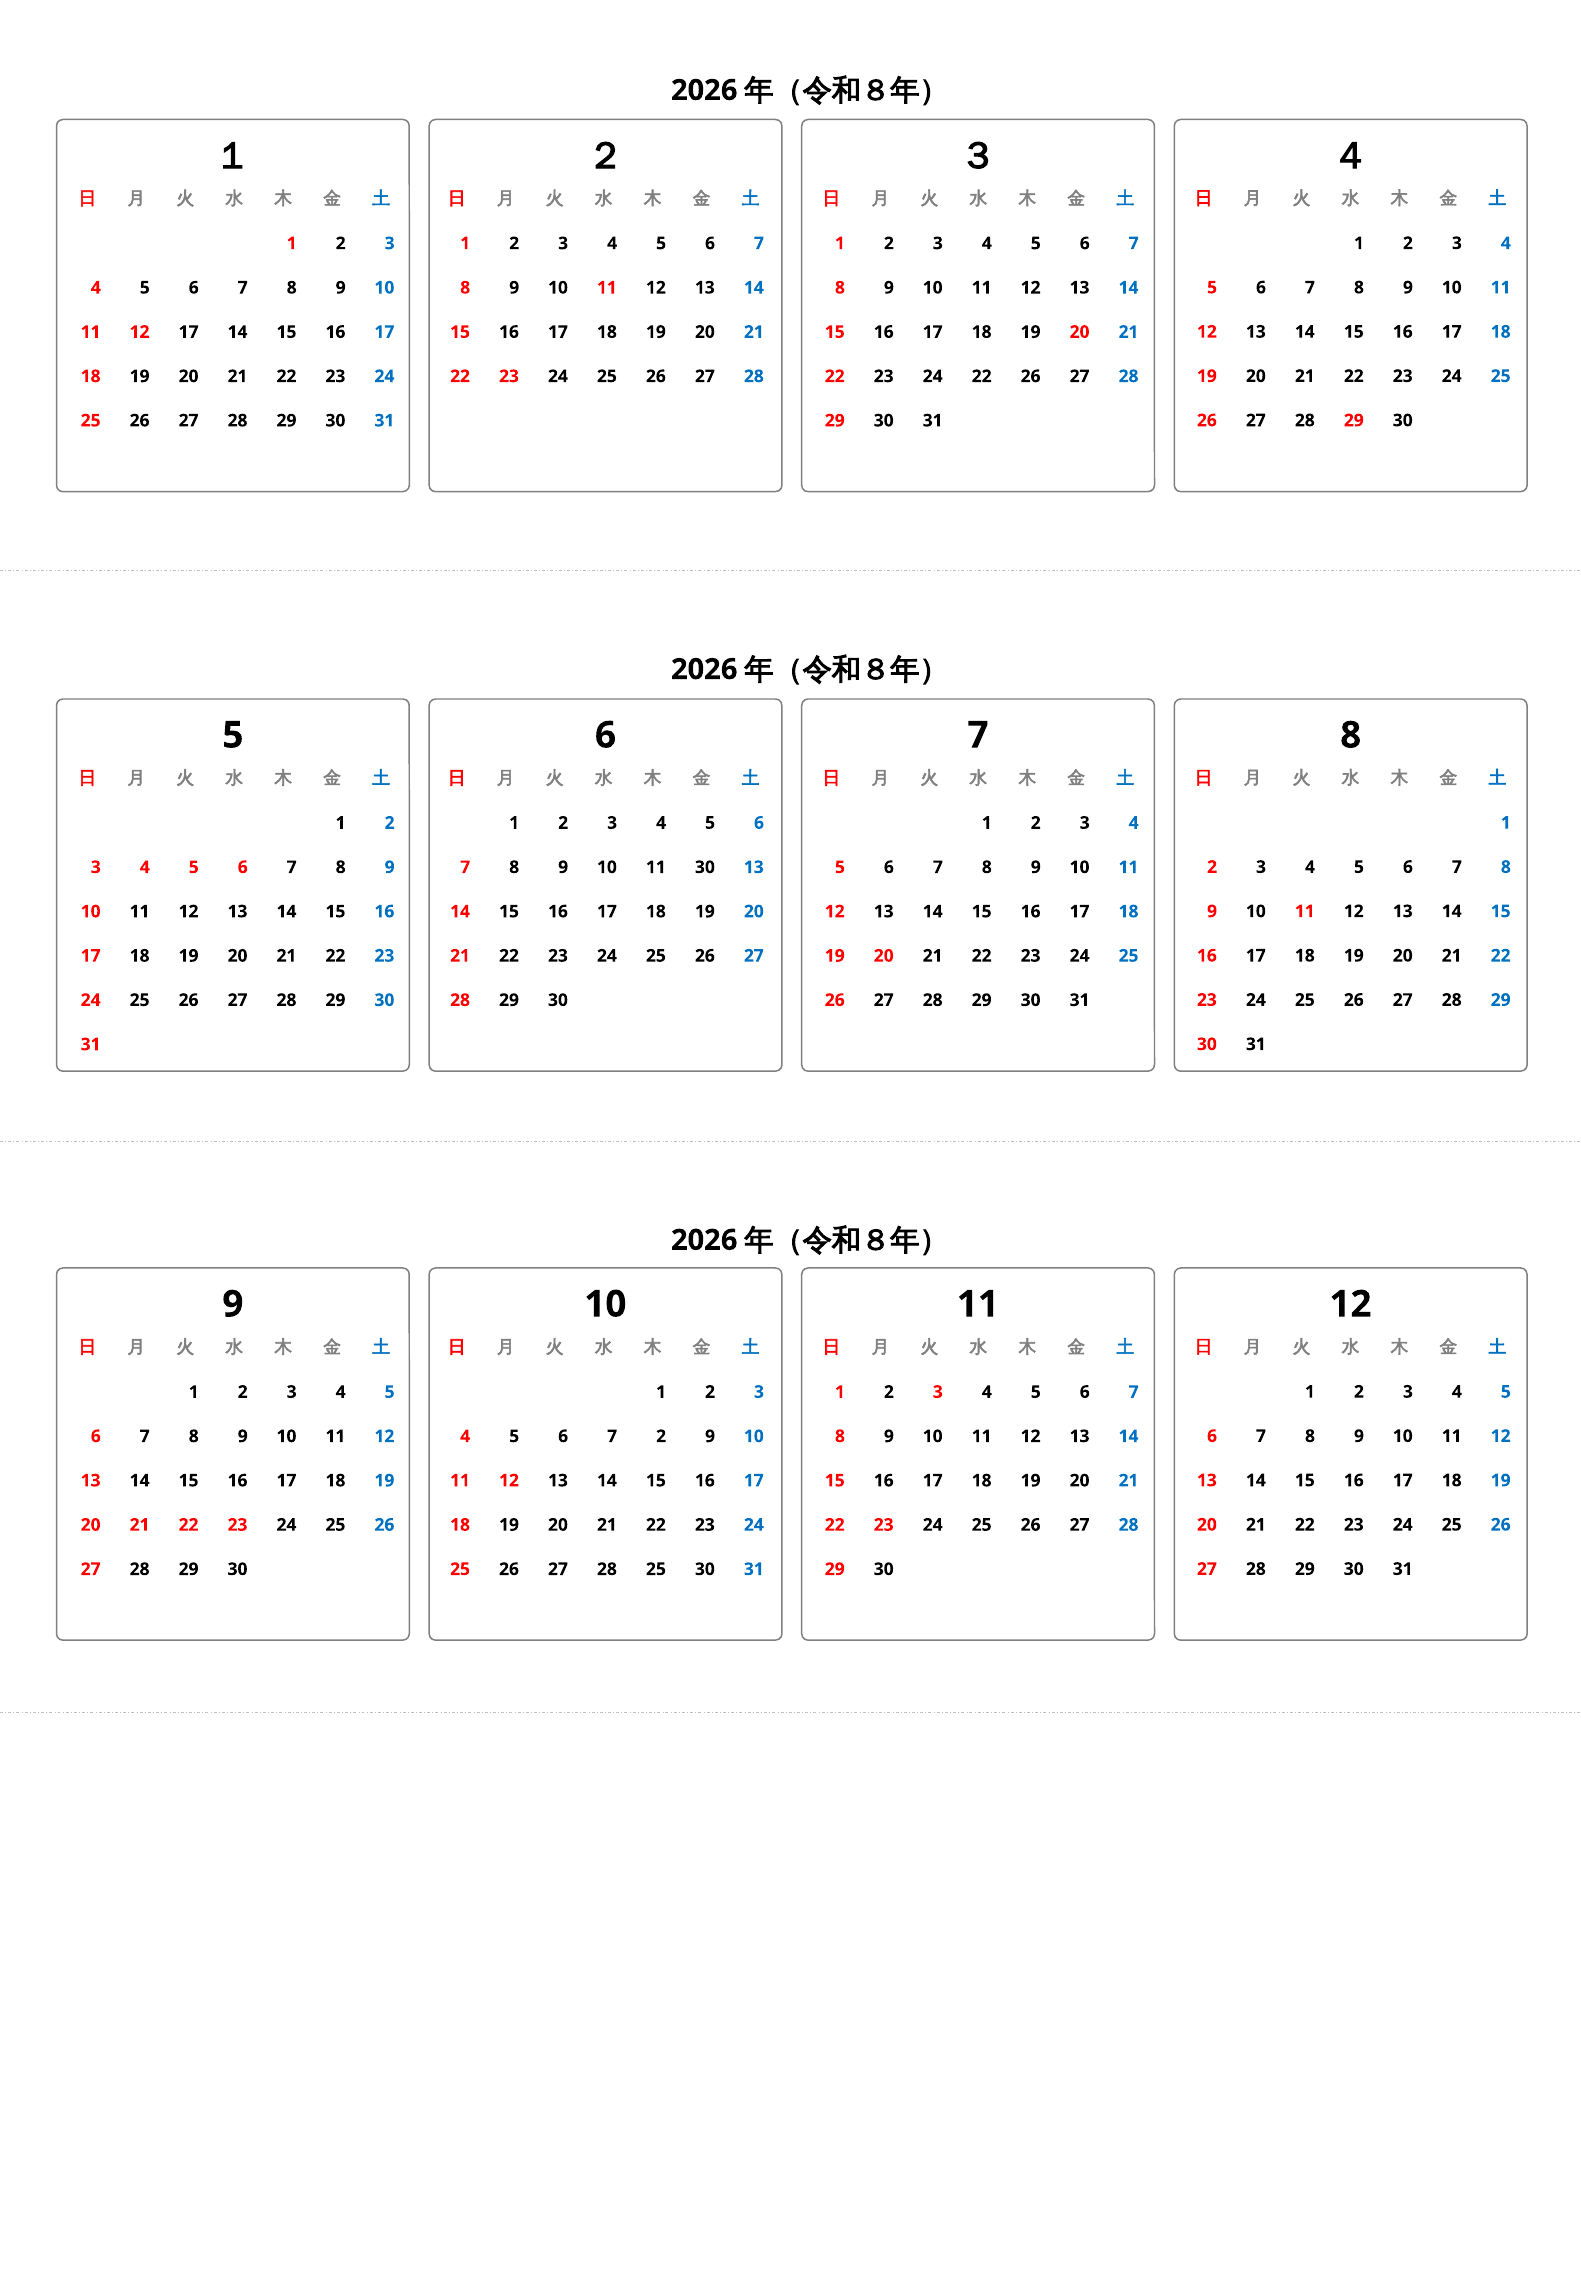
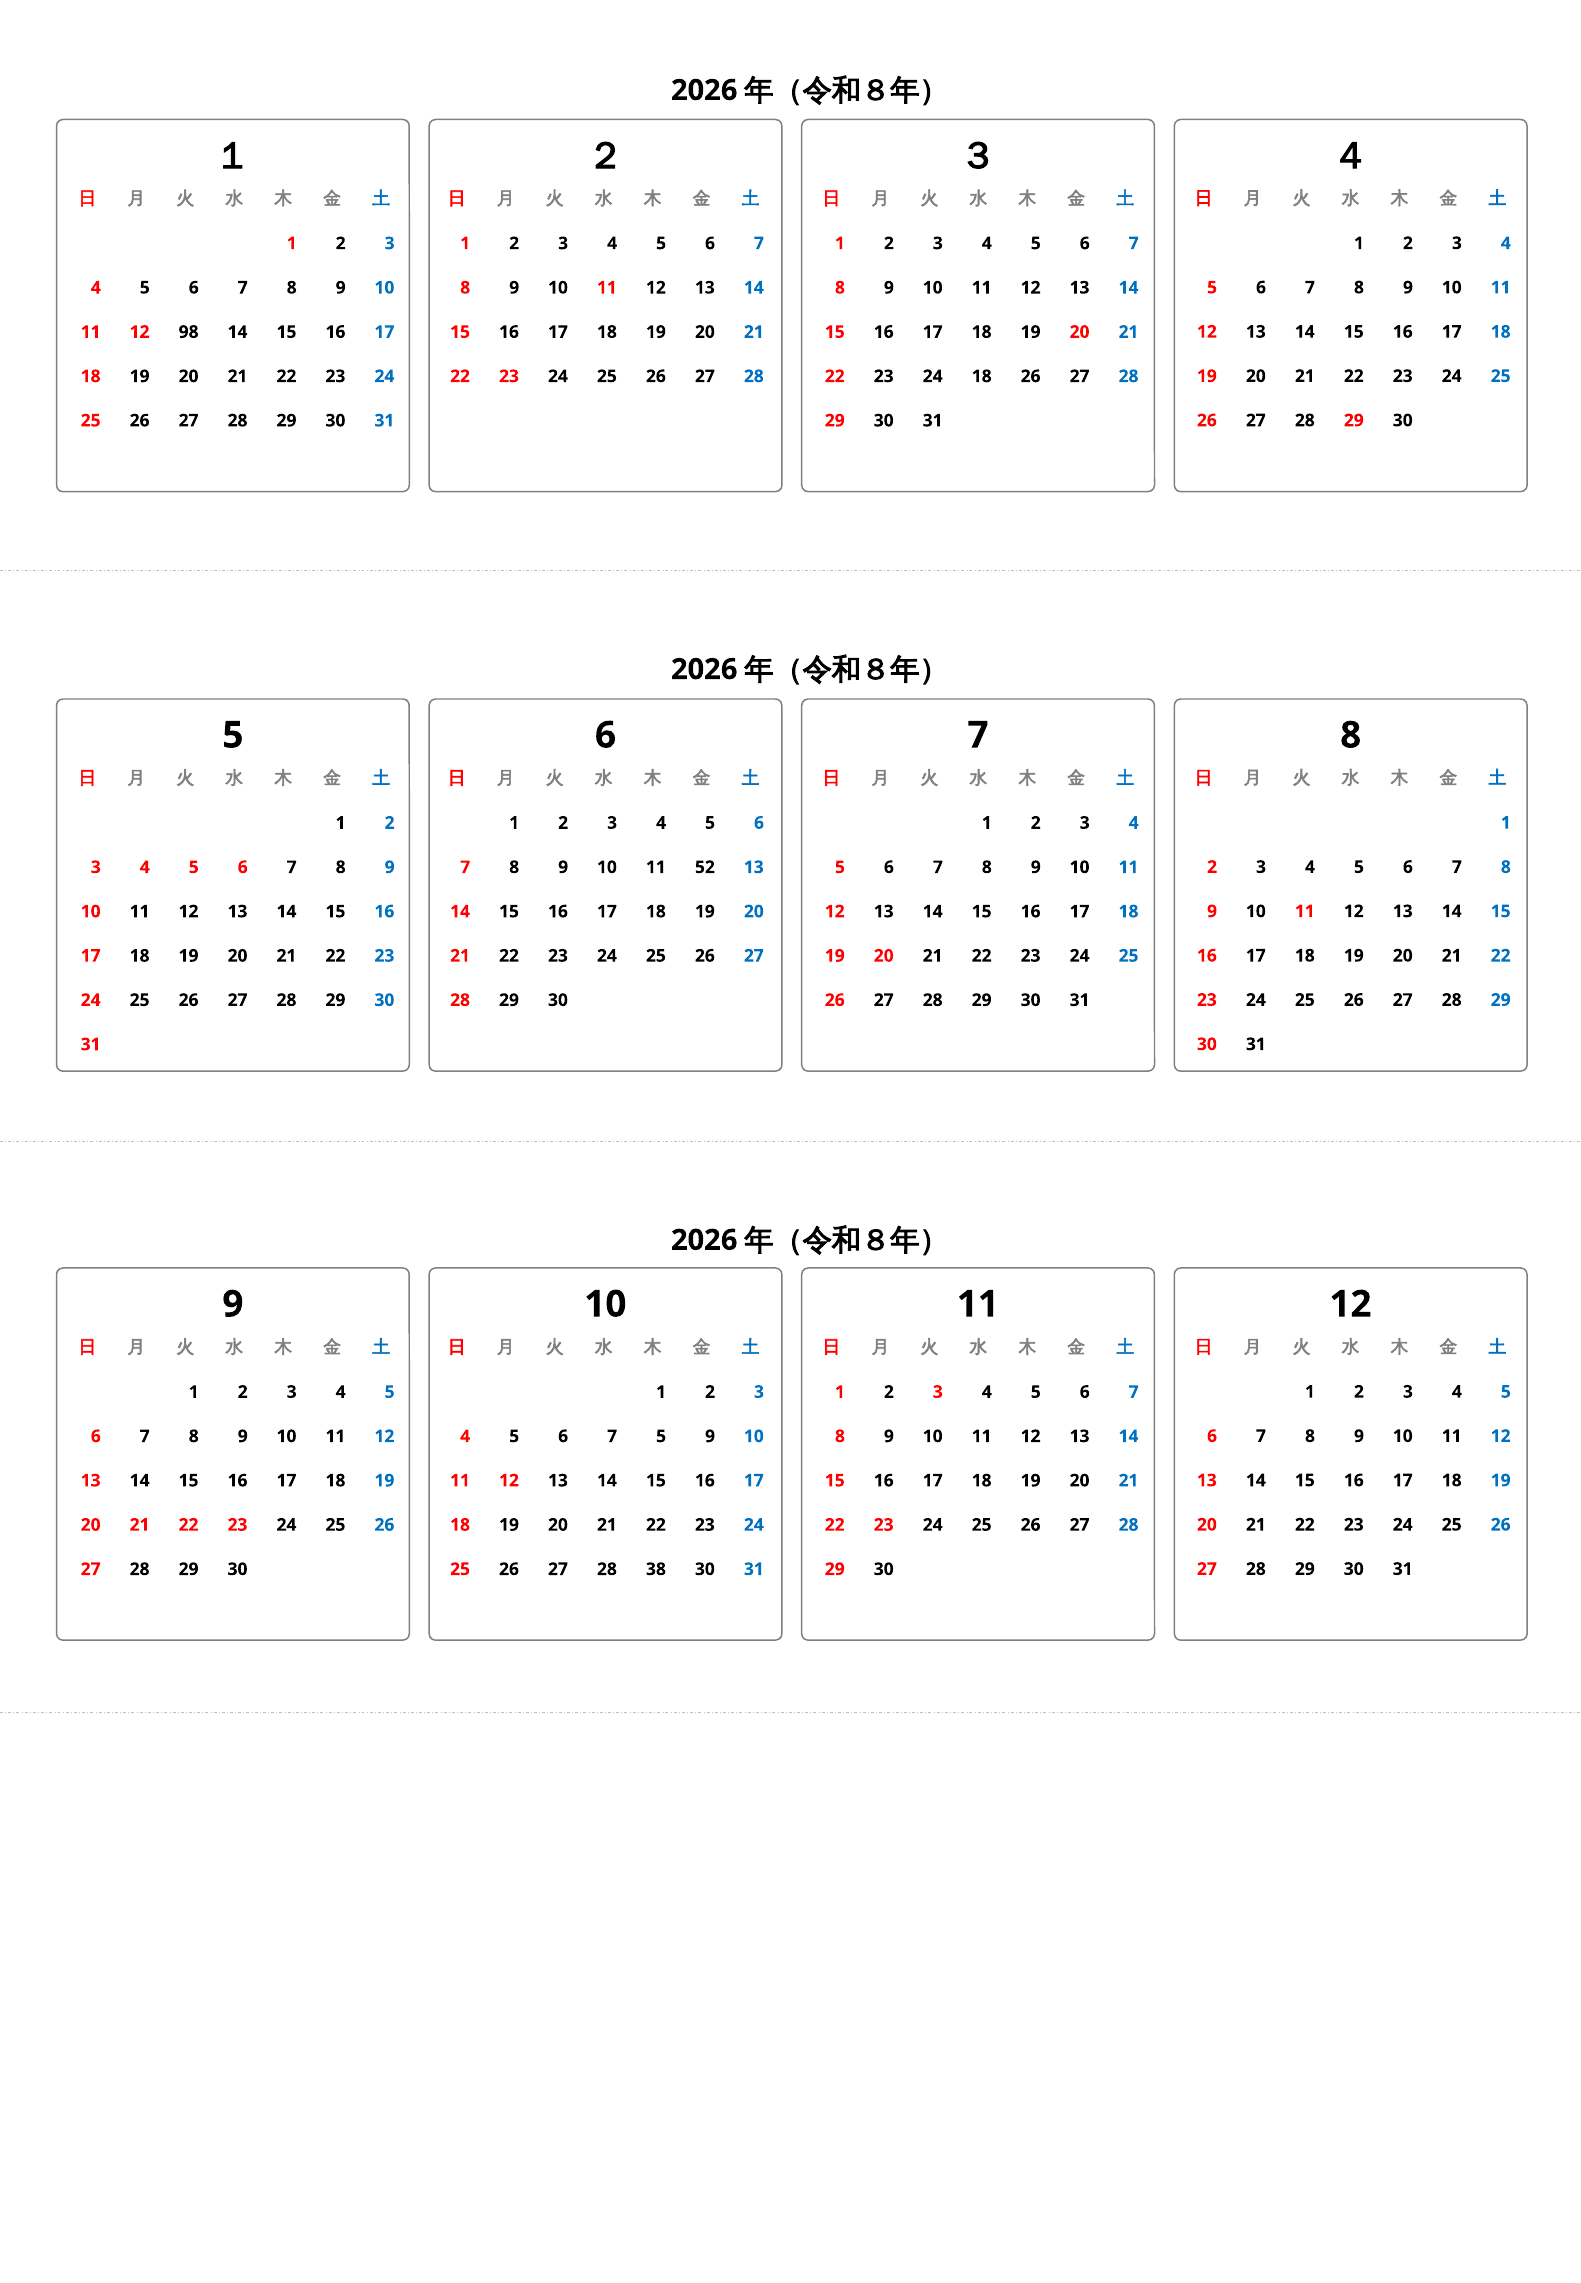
12 17: 17 -> 98 (189, 332)
24 22: 22 -> 18 (982, 376)
11 30: 30 -> 52 (705, 868)
7 2: 2 -> 5 (661, 1437)
28 25: 25 -> 38 (656, 1570)
